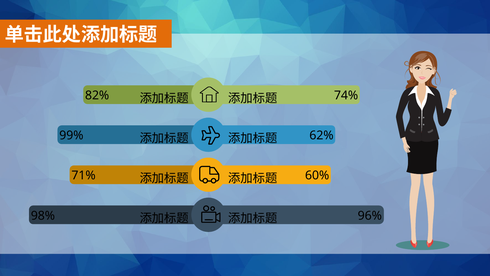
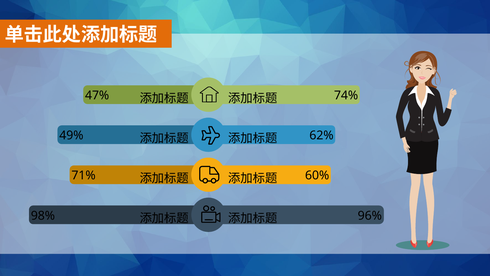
82%: 82% -> 47% (97, 95)
99%: 99% -> 49% (71, 135)
